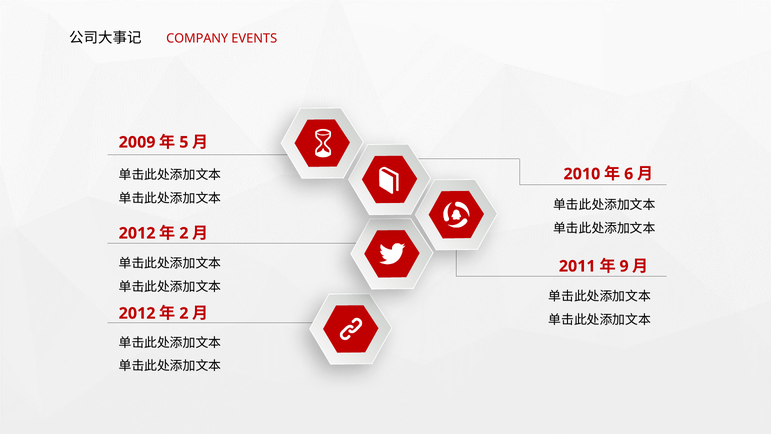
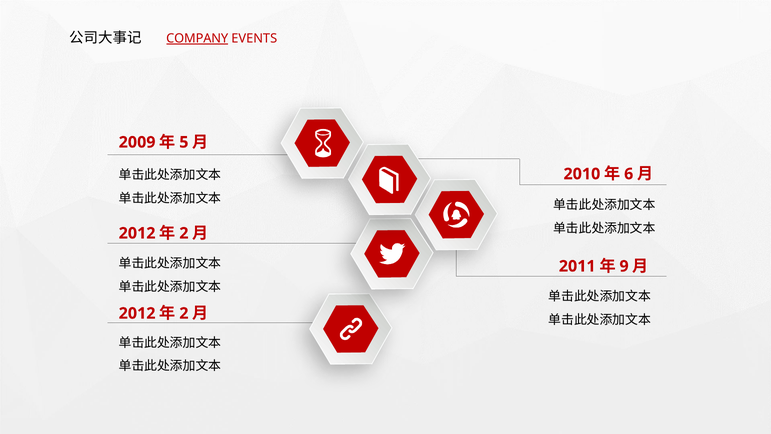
COMPANY underline: none -> present (197, 38)
